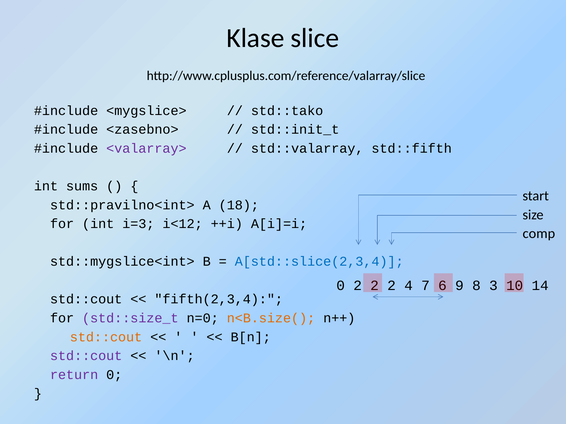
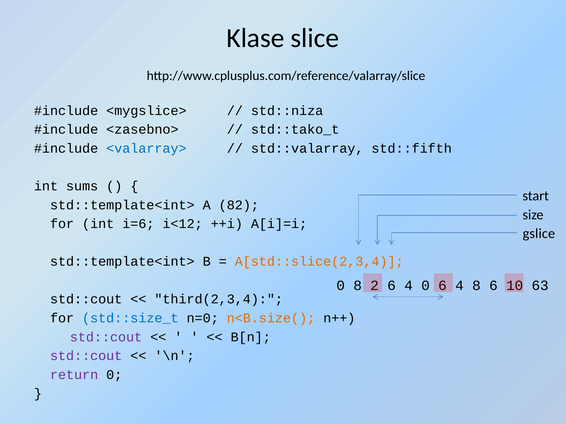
std::tako: std::tako -> std::niza (287, 111)
std::init_t: std::init_t -> std::tako_t (295, 130)
<valarray> colour: purple -> blue (146, 149)
std::pravilno<int>: std::pravilno<int> -> std::template<int> (122, 205)
18: 18 -> 82 (239, 205)
i=3: i=3 -> i=6 (138, 224)
comp: comp -> gslice (539, 234)
std::mygslice<int>: std::mygslice<int> -> std::template<int> (122, 262)
A[std::slice(2,3,4 colour: blue -> orange (319, 262)
0 2: 2 -> 8 (358, 286)
2: 2 -> 6 (392, 286)
4 7: 7 -> 0 (426, 286)
9: 9 -> 4 (459, 286)
8 3: 3 -> 6 (493, 286)
14: 14 -> 63 (540, 286)
fifth(2,3,4: fifth(2,3,4 -> third(2,3,4 (219, 300)
std::size_t colour: purple -> blue (130, 318)
std::cout colour: orange -> purple (106, 337)
